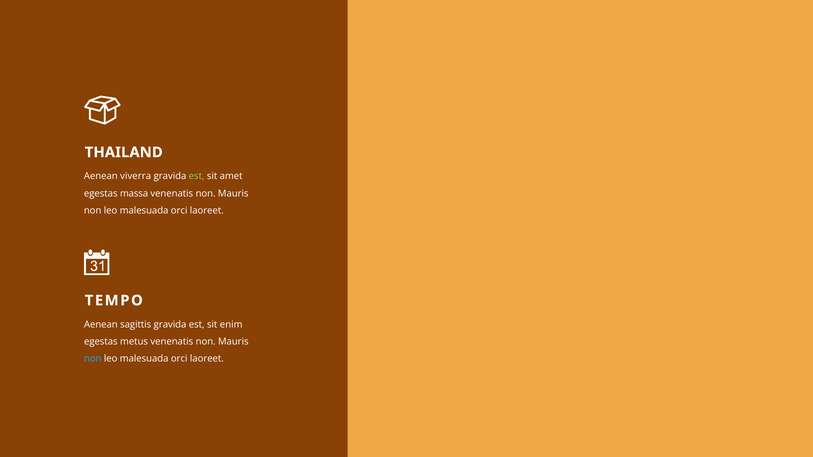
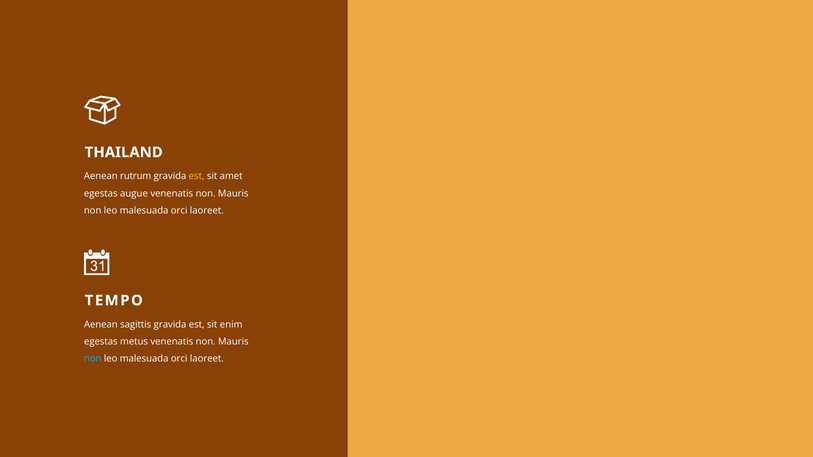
viverra: viverra -> rutrum (136, 176)
est colour: light green -> yellow (197, 176)
massa: massa -> augue (134, 194)
